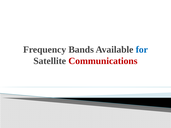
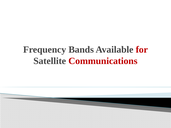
for colour: blue -> red (142, 50)
